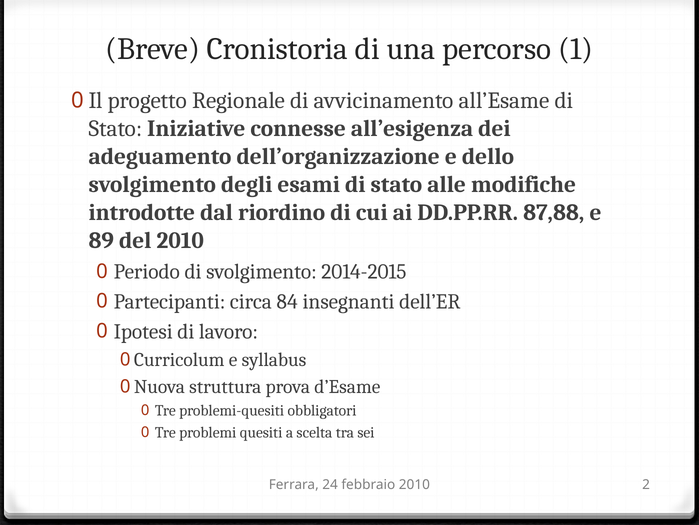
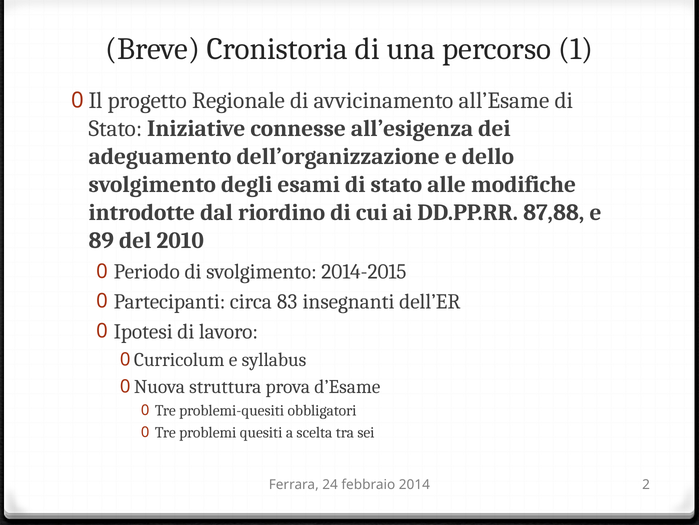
84: 84 -> 83 (287, 301)
febbraio 2010: 2010 -> 2014 (414, 484)
